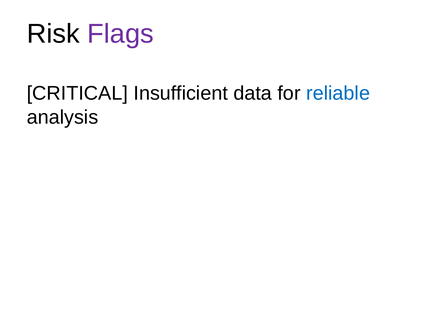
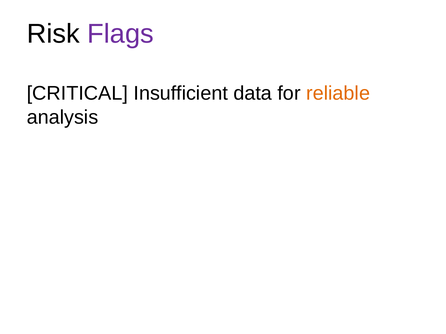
reliable colour: blue -> orange (338, 94)
